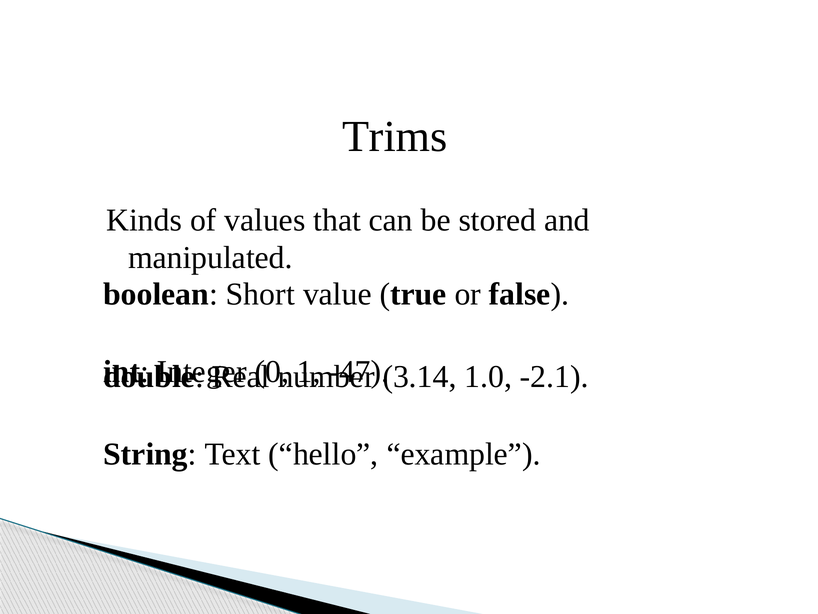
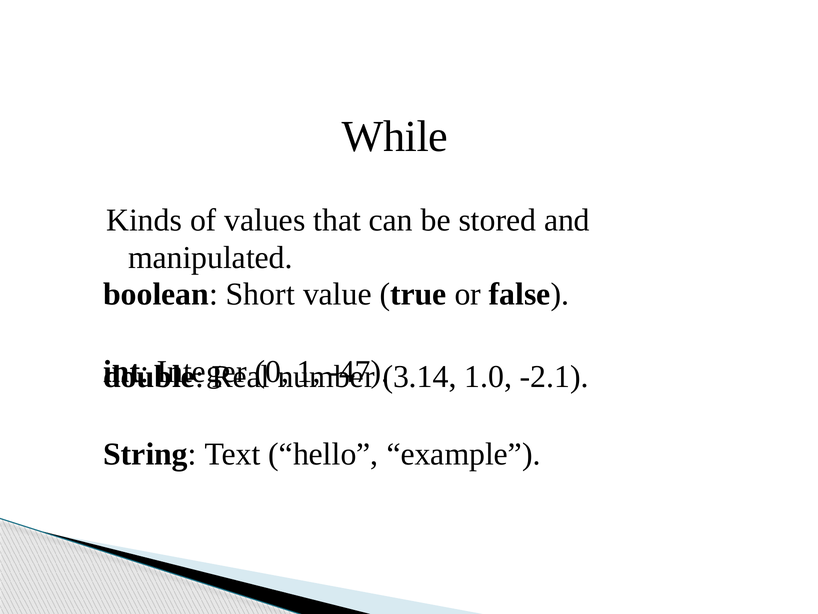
Trims: Trims -> While (395, 137)
